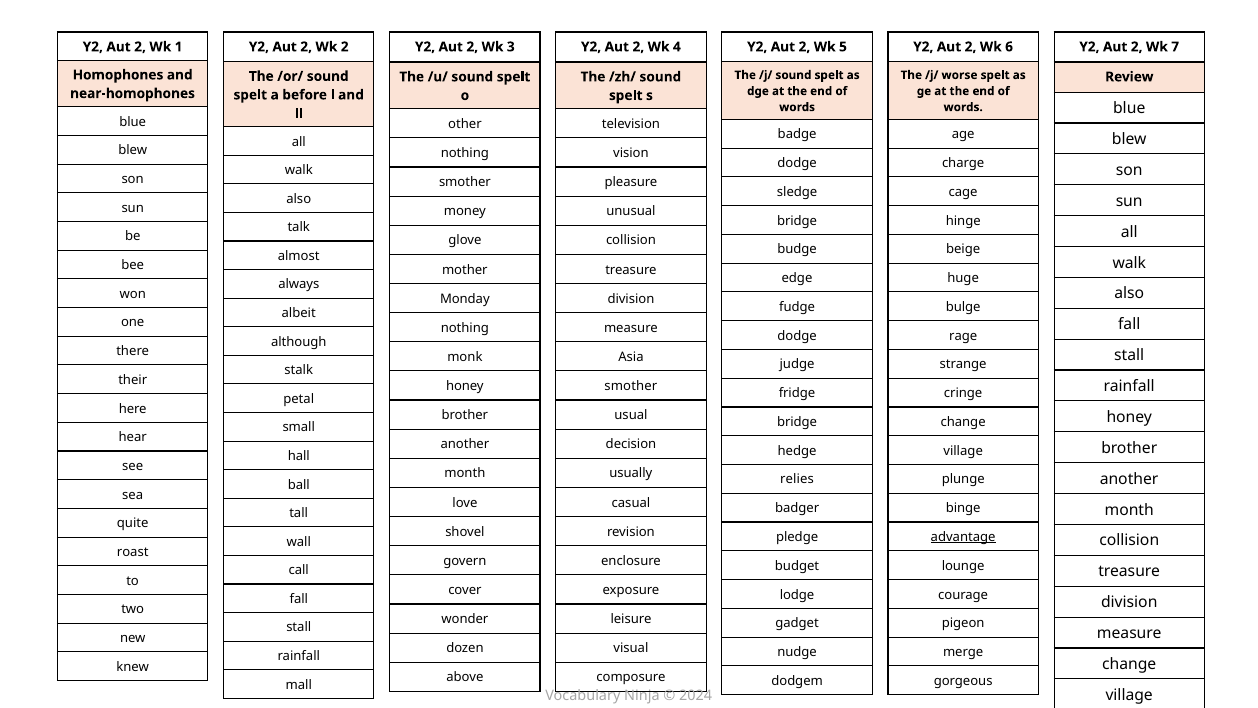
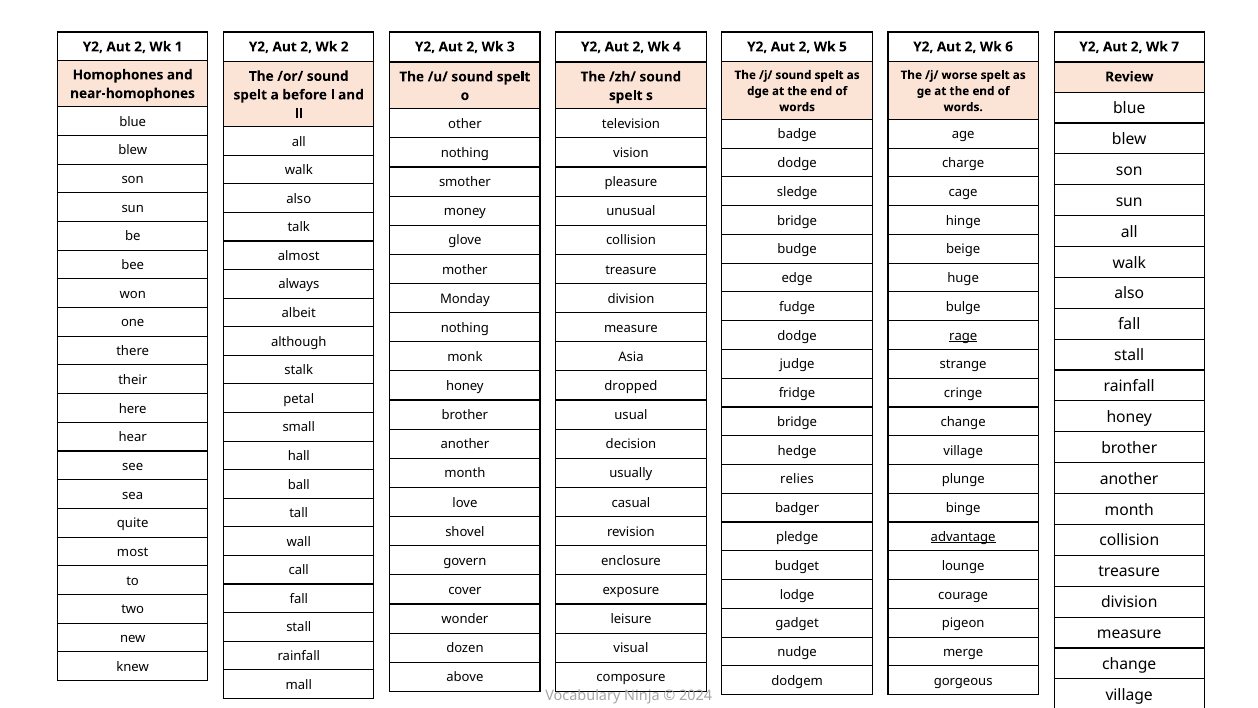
rage underline: none -> present (963, 336)
smother: smother -> dropped (631, 386)
roast: roast -> most (133, 552)
